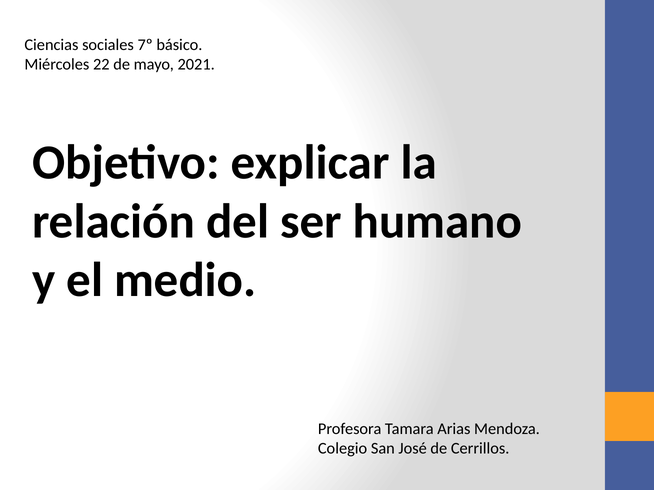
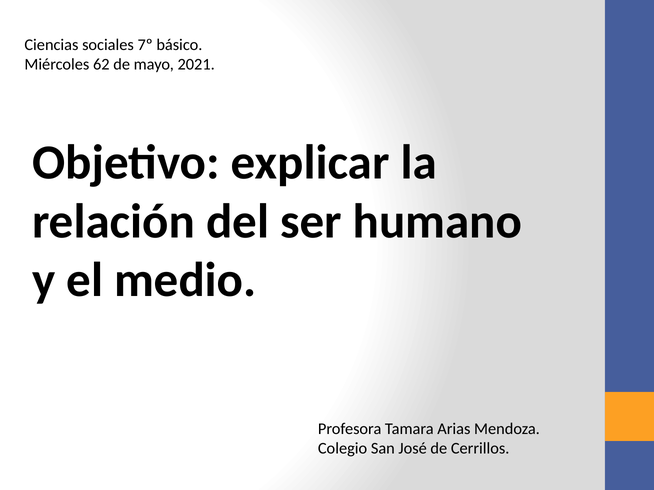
22: 22 -> 62 (101, 65)
